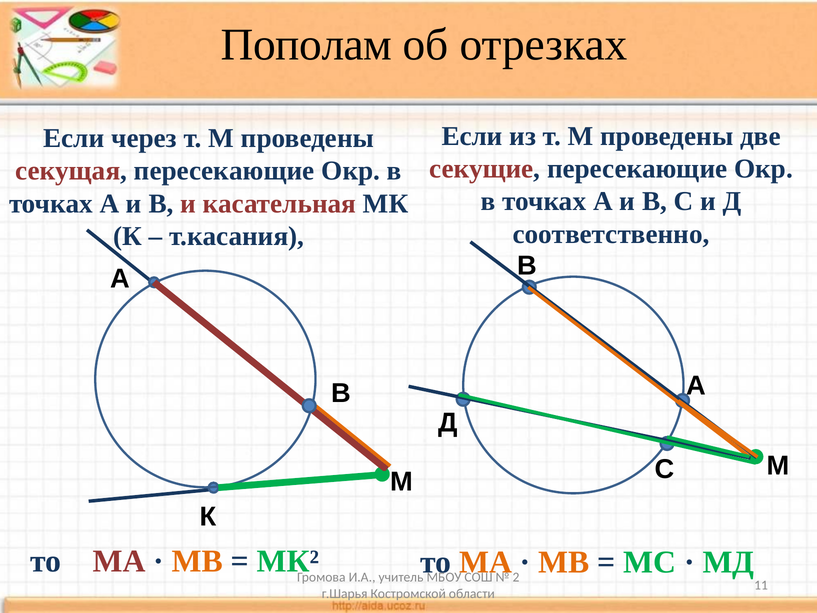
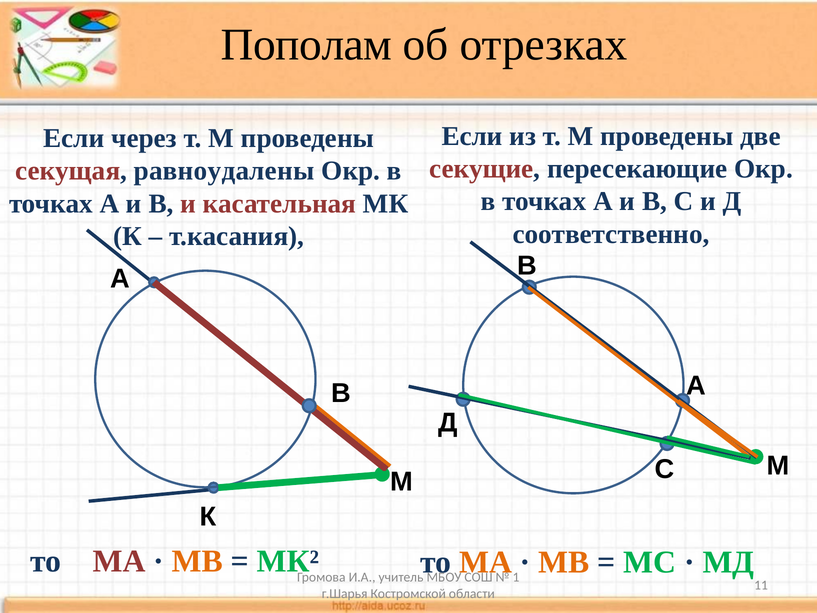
секущая пересекающие: пересекающие -> равноудалены (224, 171)
2: 2 -> 1 (516, 577)
